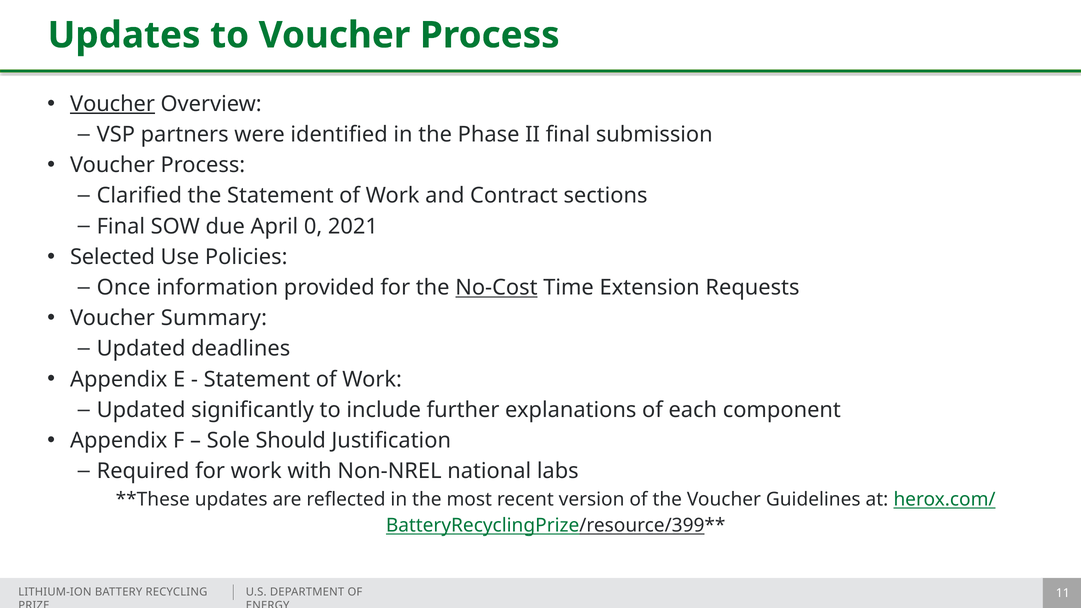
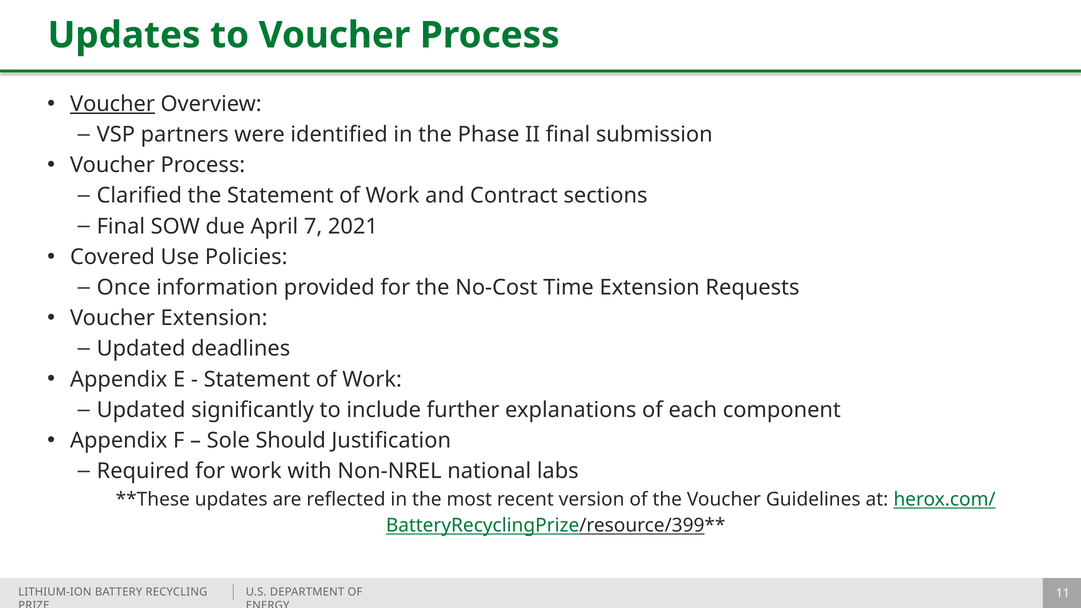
0: 0 -> 7 (313, 226)
Selected: Selected -> Covered (112, 257)
No-Cost underline: present -> none (496, 288)
Voucher Summary: Summary -> Extension (214, 318)
